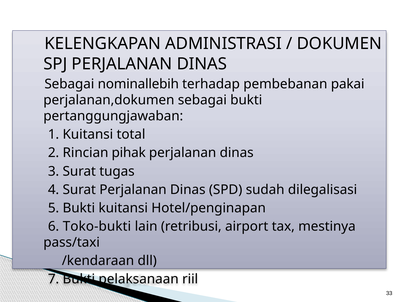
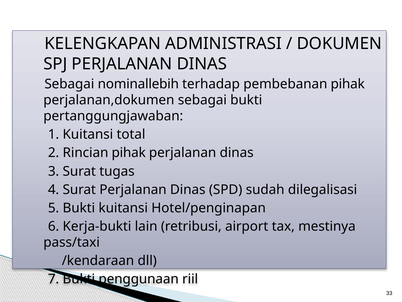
pembebanan pakai: pakai -> pihak (348, 84)
Toko-bukti: Toko-bukti -> Kerja-bukti (97, 226)
pelaksanaan: pelaksanaan -> penggunaan (139, 279)
